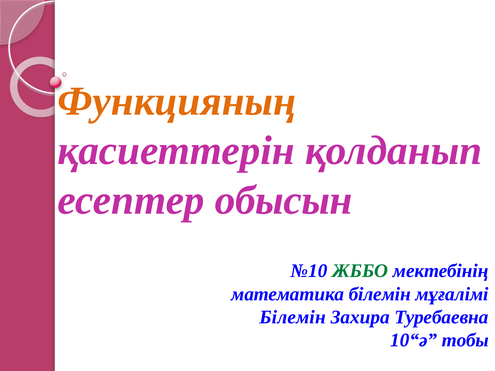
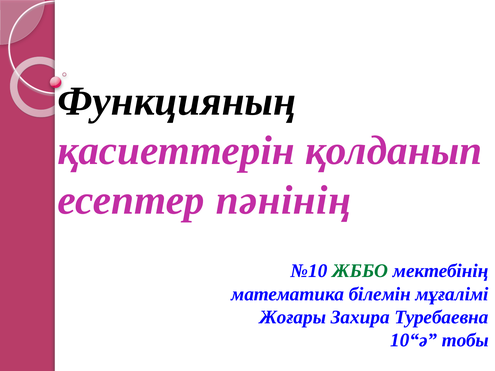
Функцияның colour: orange -> black (177, 101)
обысын: обысын -> пәнінің (283, 200)
Білемін: Білемін -> Жоғары (293, 317)
